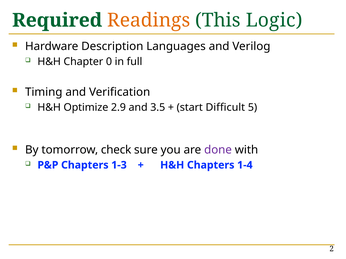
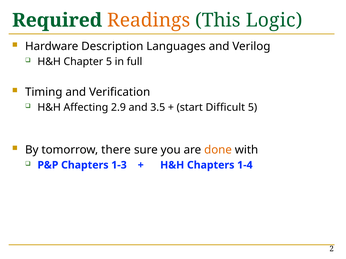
Chapter 0: 0 -> 5 (109, 62)
Optimize: Optimize -> Affecting (86, 108)
check: check -> there (116, 150)
done colour: purple -> orange (218, 150)
